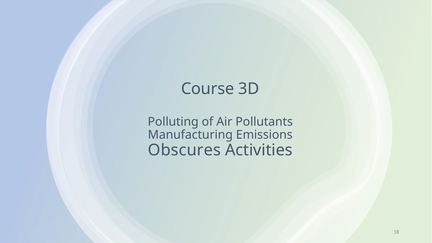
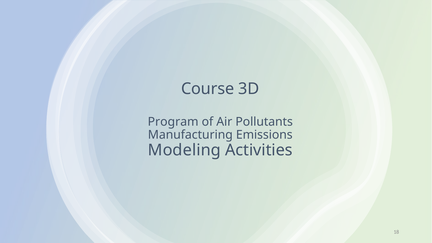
Polluting: Polluting -> Program (173, 122)
Obscures: Obscures -> Modeling (184, 150)
